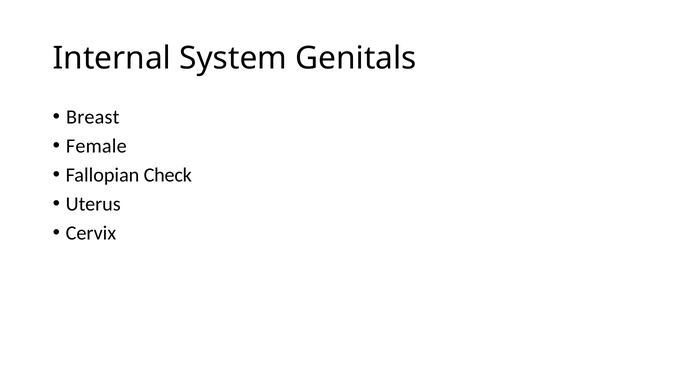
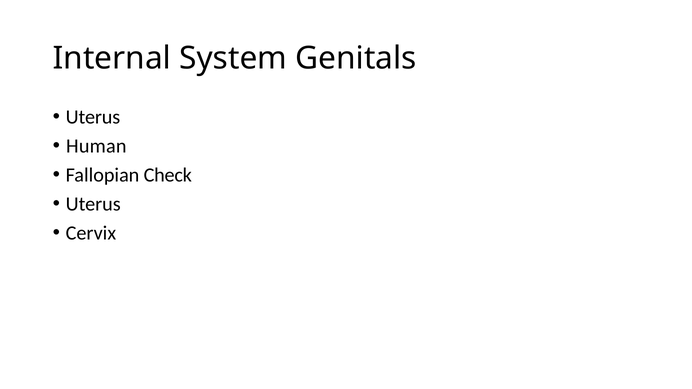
Breast: Breast -> Uterus (93, 117)
Female: Female -> Human (96, 146)
